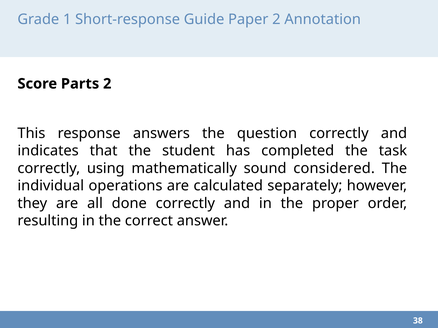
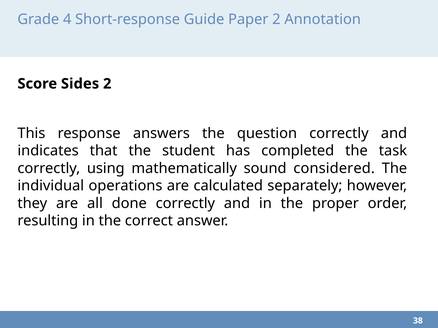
1: 1 -> 4 (67, 19)
Parts: Parts -> Sides (80, 84)
